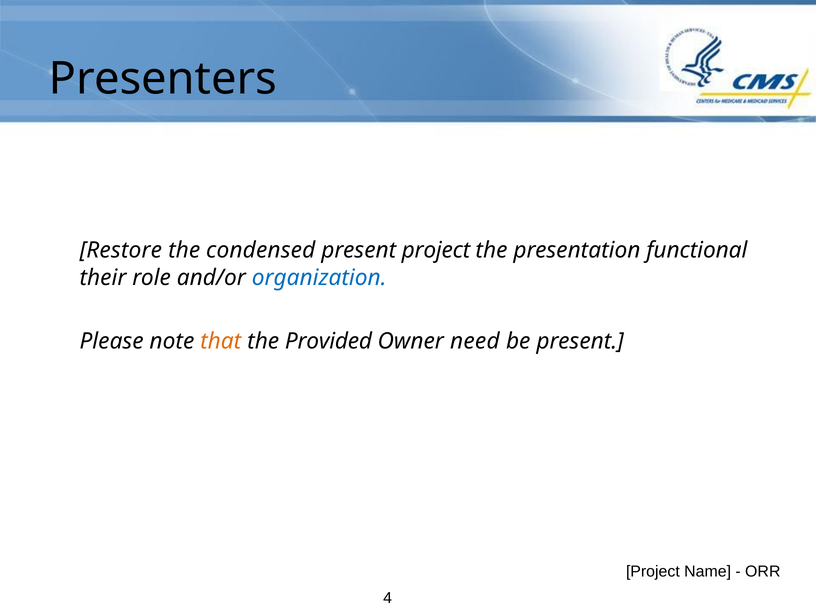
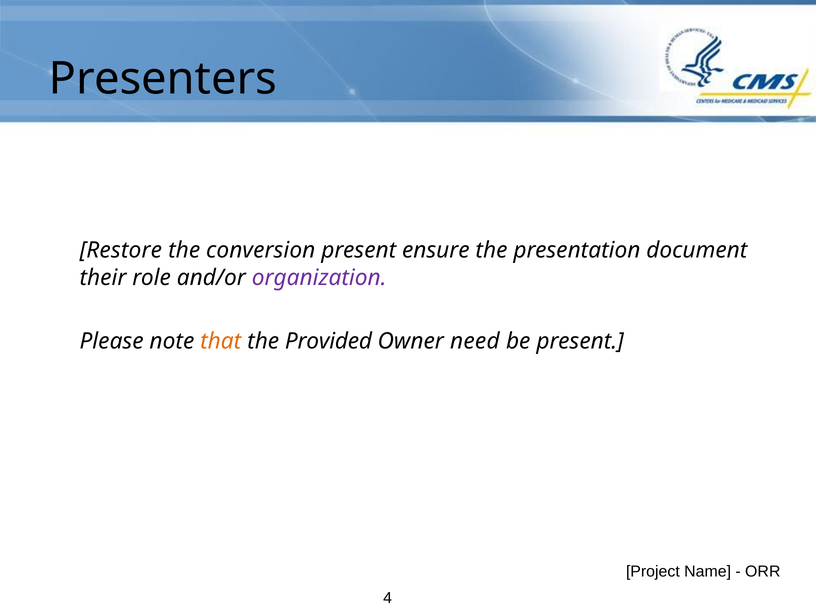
condensed: condensed -> conversion (261, 250)
present project: project -> ensure (436, 250)
functional: functional -> document (697, 250)
organization colour: blue -> purple (319, 278)
